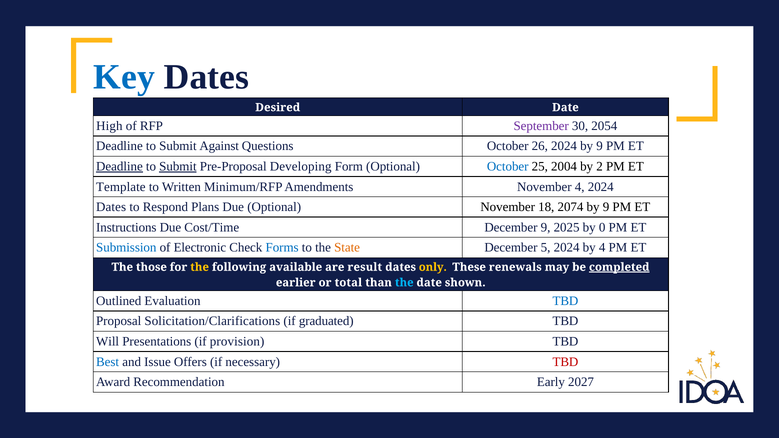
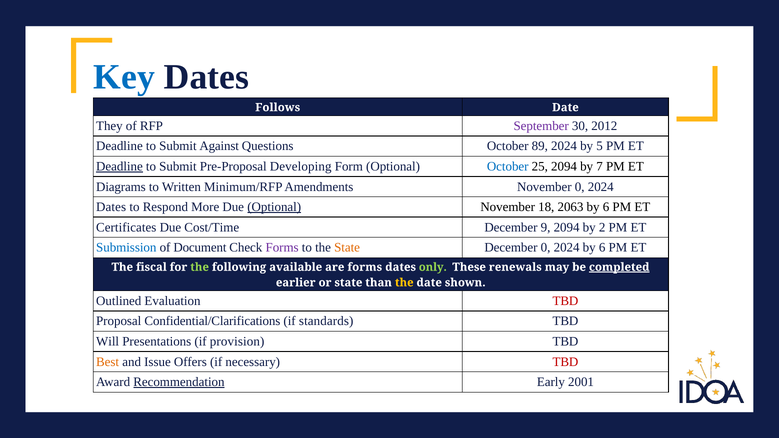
Desired: Desired -> Follows (278, 107)
High: High -> They (109, 126)
2054: 2054 -> 2012 (604, 126)
26: 26 -> 89 (540, 146)
2024 by 9: 9 -> 5 (600, 146)
Submit underline: present -> none (178, 167)
25 2004: 2004 -> 2094 (564, 167)
2: 2 -> 7 (600, 167)
Template: Template -> Diagrams (121, 187)
November 4: 4 -> 0 (580, 187)
Plans: Plans -> More (205, 207)
Optional underline: none -> present (274, 207)
2074: 2074 -> 2063 (570, 207)
9: 9 -> 6 (606, 207)
Instructions: Instructions -> Certificates (126, 227)
9 2025: 2025 -> 2094 (567, 227)
0: 0 -> 2 (602, 227)
Electronic: Electronic -> Document (200, 248)
Forms colour: blue -> purple (282, 248)
December 5: 5 -> 0 (546, 248)
2024 by 4: 4 -> 6 (602, 248)
those: those -> fiscal (151, 267)
the colour: yellow -> light green (200, 267)
are result: result -> forms (365, 267)
only colour: yellow -> light green (433, 267)
or total: total -> state (348, 283)
the colour: light blue -> yellow (404, 283)
TBD colour: blue -> red (565, 301)
Solicitation/Clarifications: Solicitation/Clarifications -> Confidential/Clarifications (212, 321)
graduated: graduated -> standards (326, 321)
Best colour: blue -> orange (108, 362)
Recommendation underline: none -> present (179, 382)
2027: 2027 -> 2001 (581, 382)
